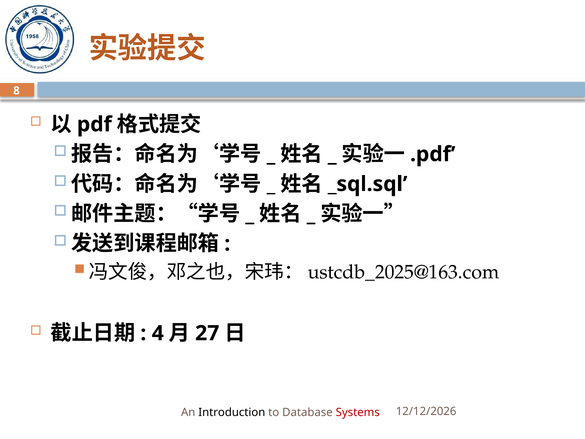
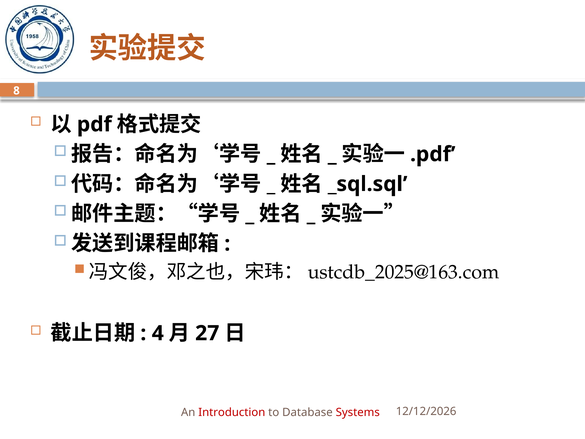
Introduction colour: black -> red (232, 412)
